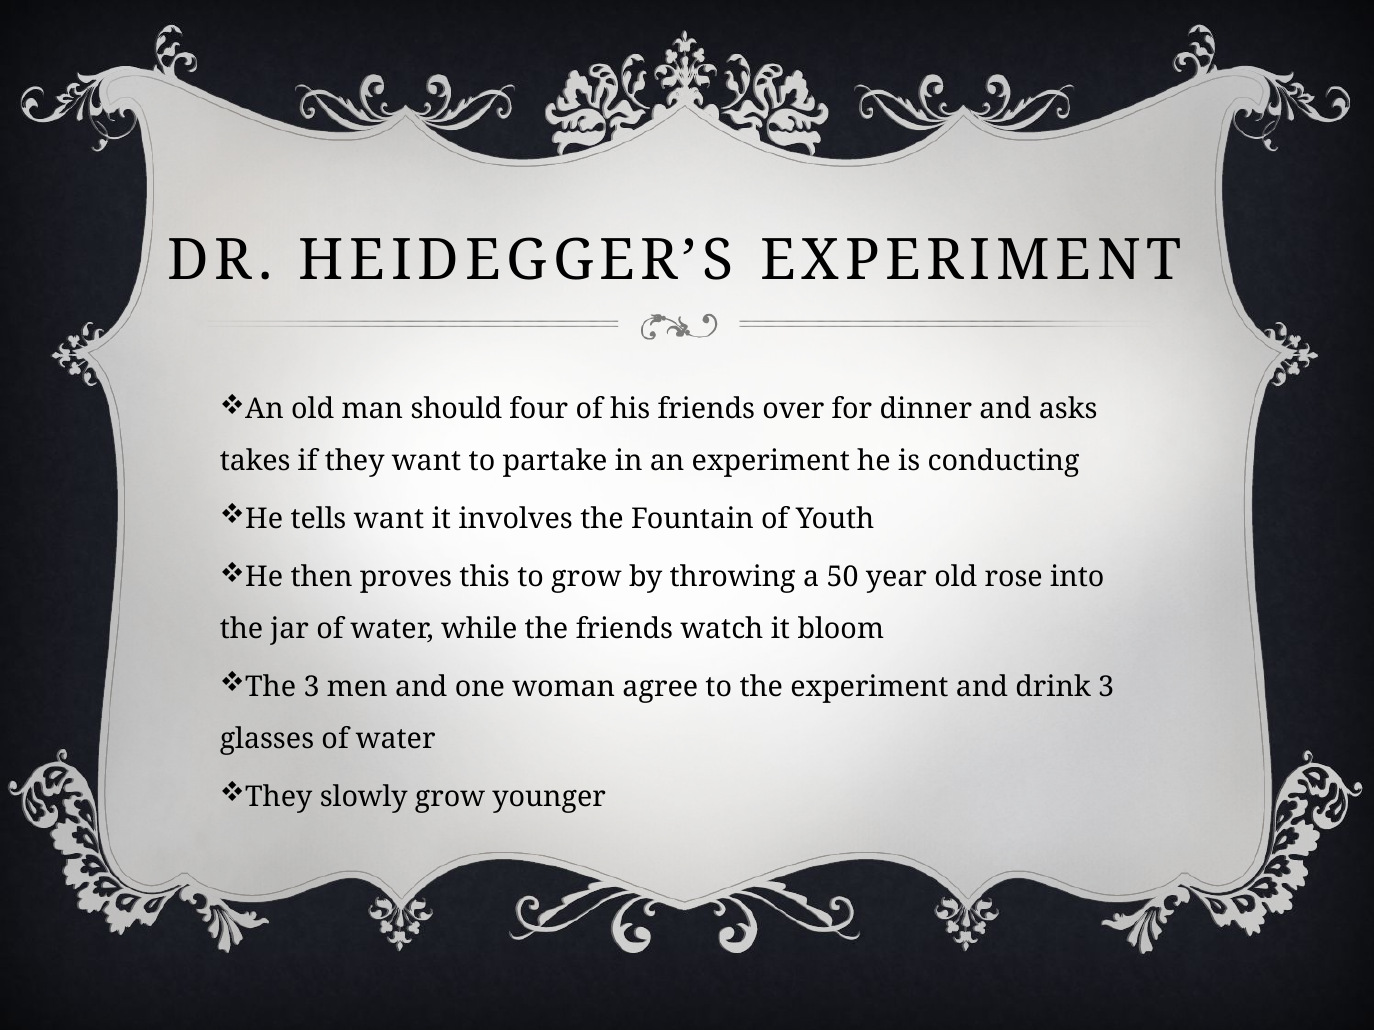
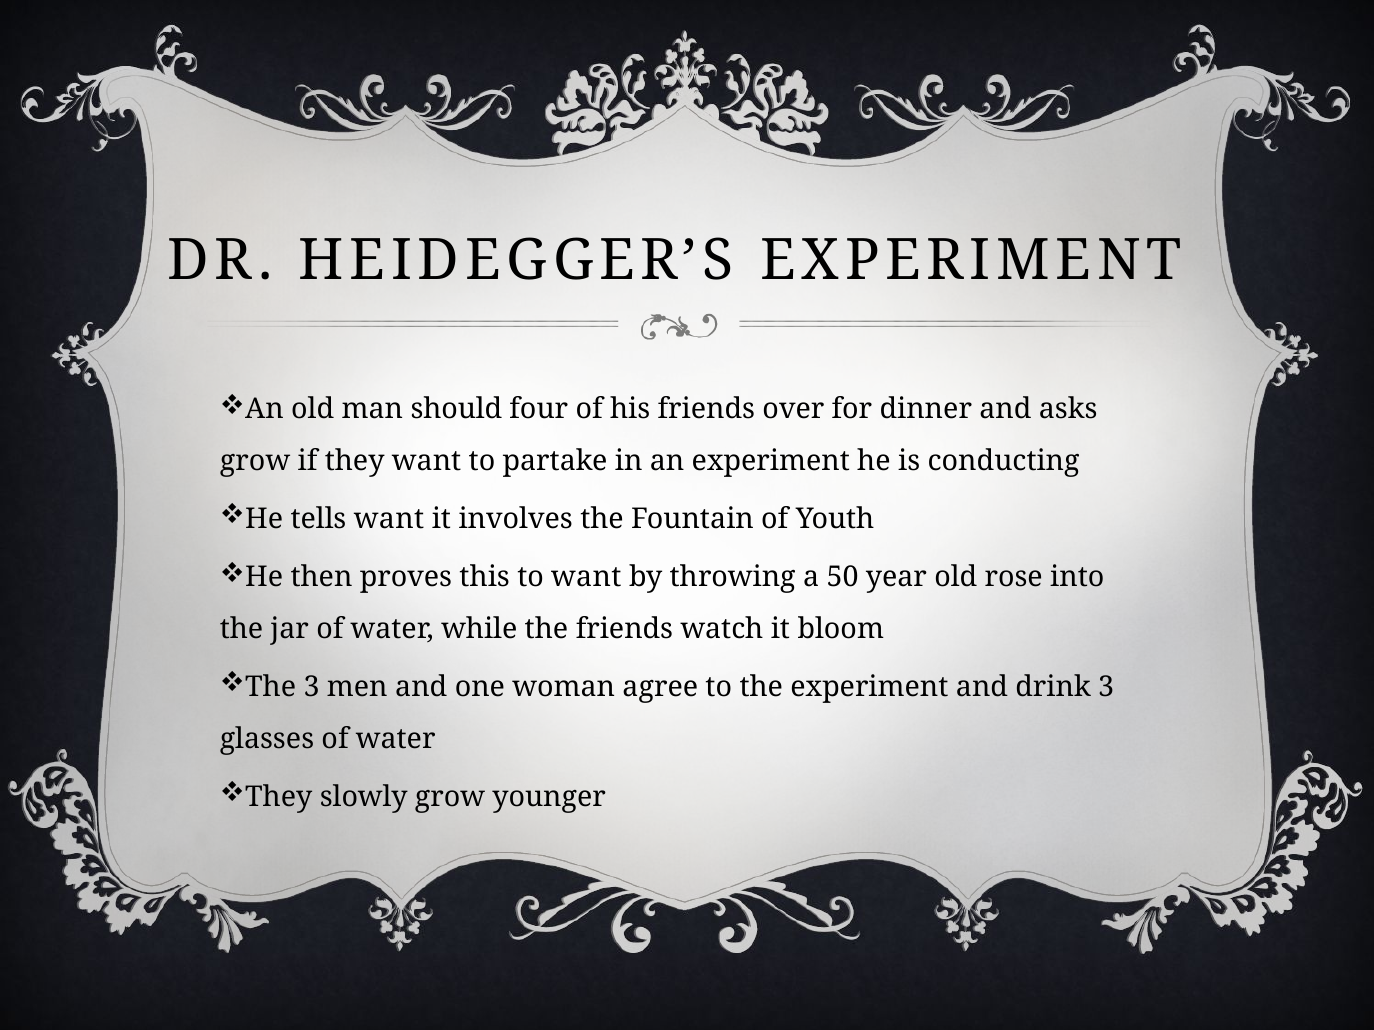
takes: takes -> grow (255, 461)
to grow: grow -> want (586, 578)
